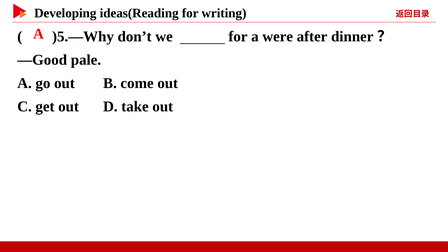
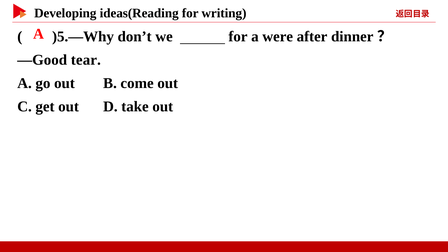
pale: pale -> tear (86, 60)
